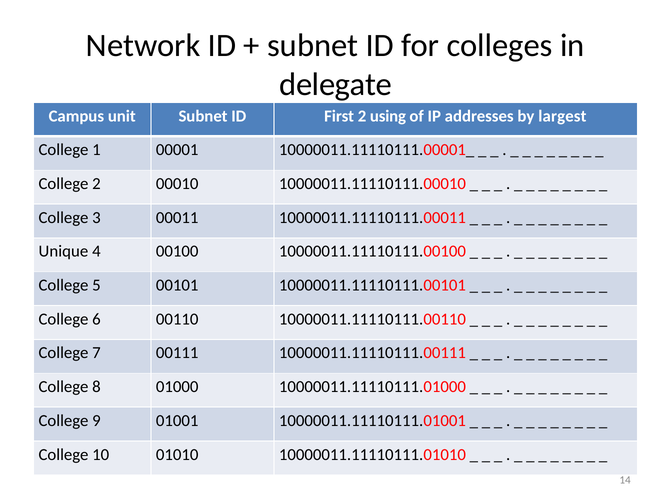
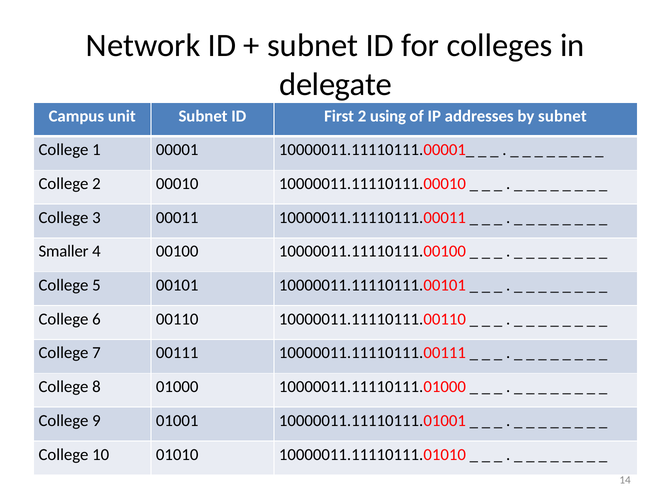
by largest: largest -> subnet (562, 116)
Unique: Unique -> Smaller (64, 252)
